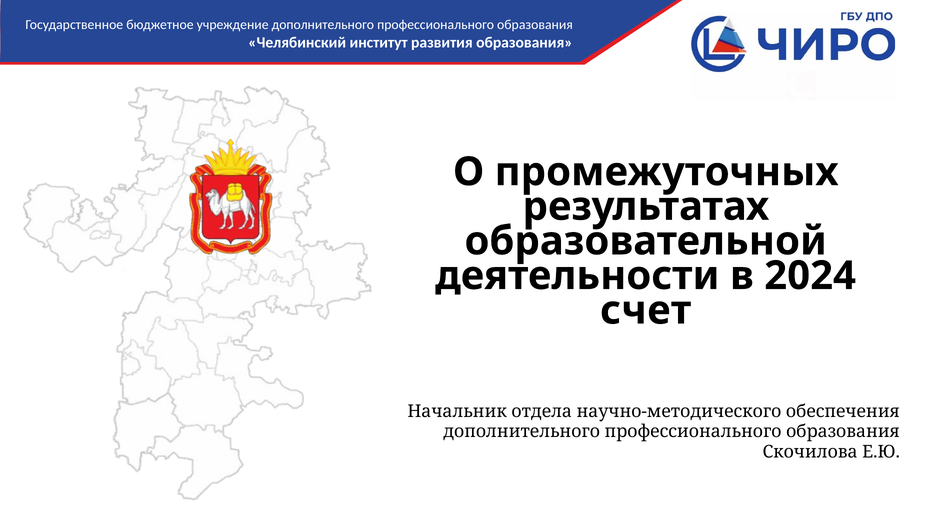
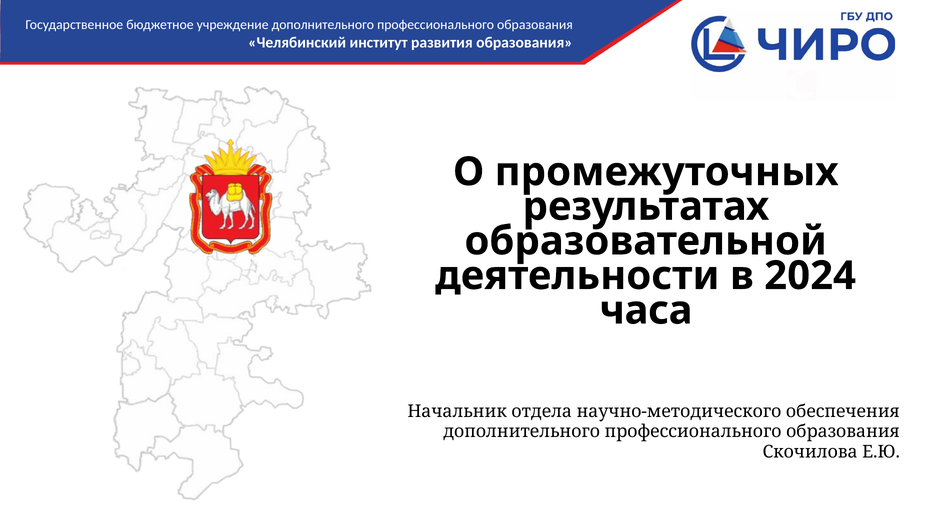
счет: счет -> часа (646, 310)
